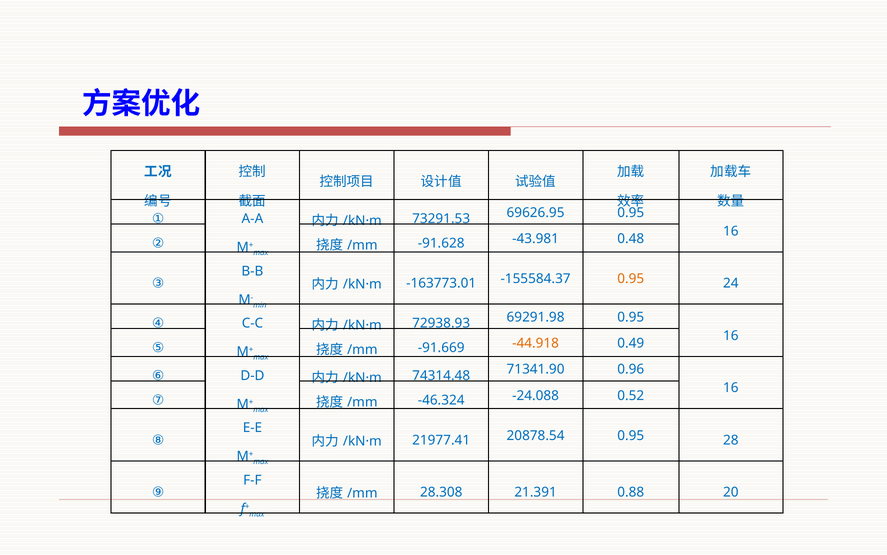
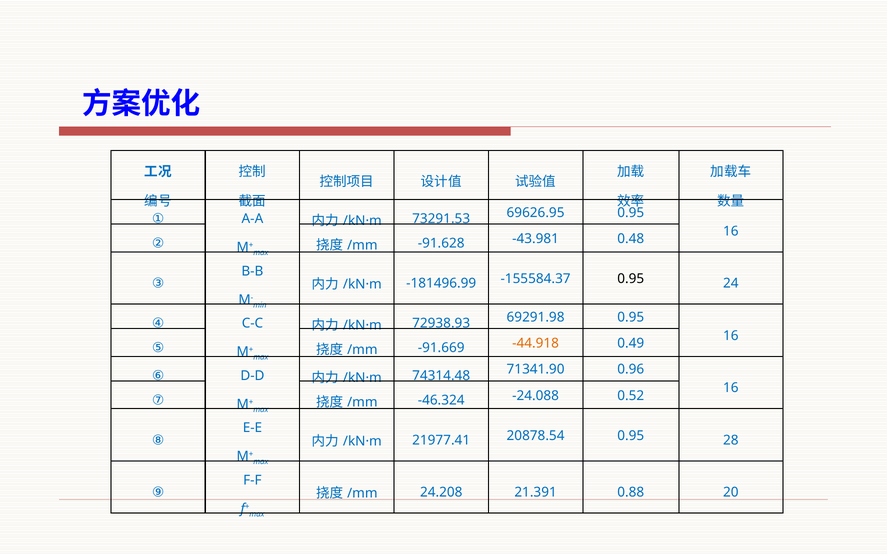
-163773.01: -163773.01 -> -181496.99 (441, 283)
0.95 colour: orange -> black (631, 278)
28.308: 28.308 -> 24.208 (441, 492)
